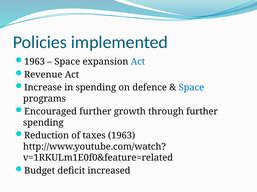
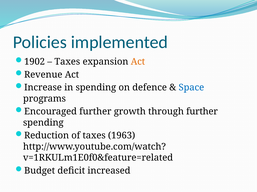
1963: 1963 -> 1902 (35, 62)
Space: Space -> Taxes (67, 62)
Act colour: blue -> orange (138, 62)
